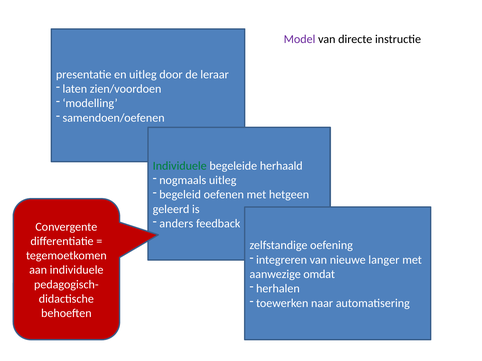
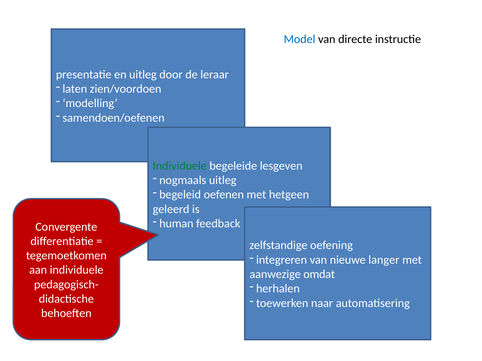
Model colour: purple -> blue (300, 39)
herhaald: herhaald -> lesgeven (281, 166)
anders: anders -> human (176, 224)
